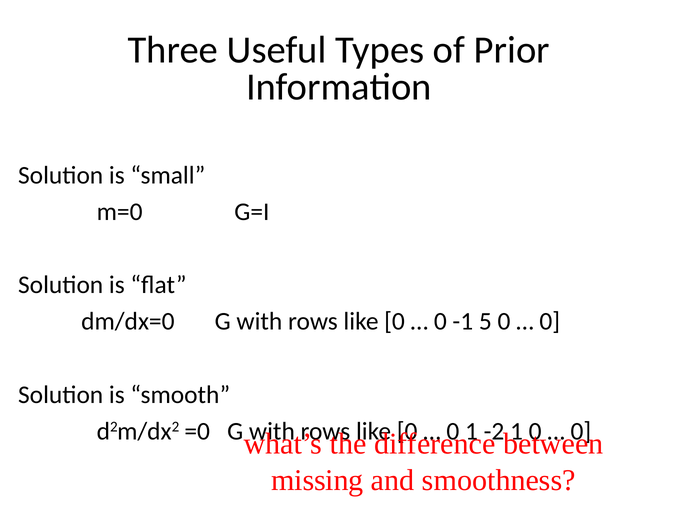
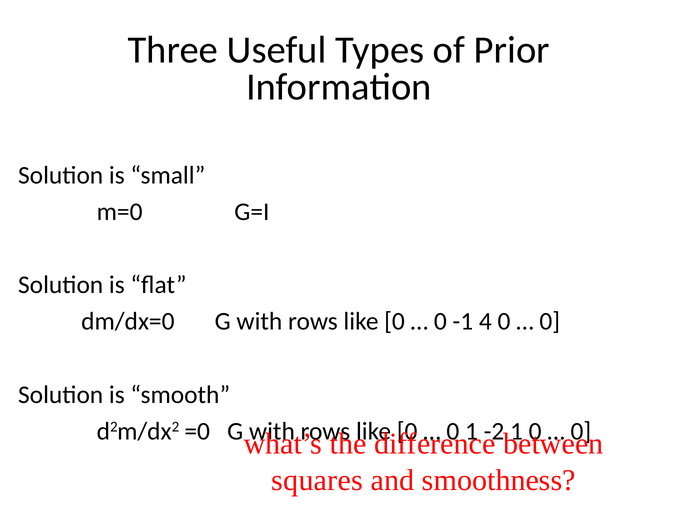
5: 5 -> 4 (485, 322)
missing: missing -> squares (317, 481)
